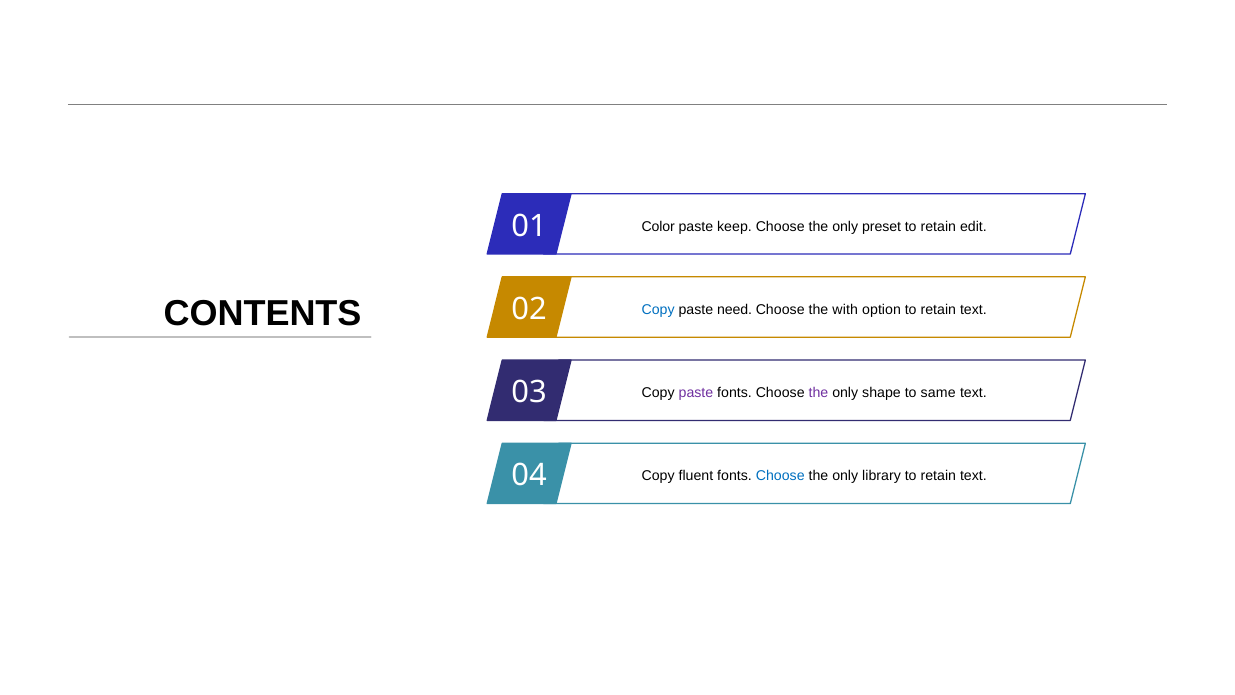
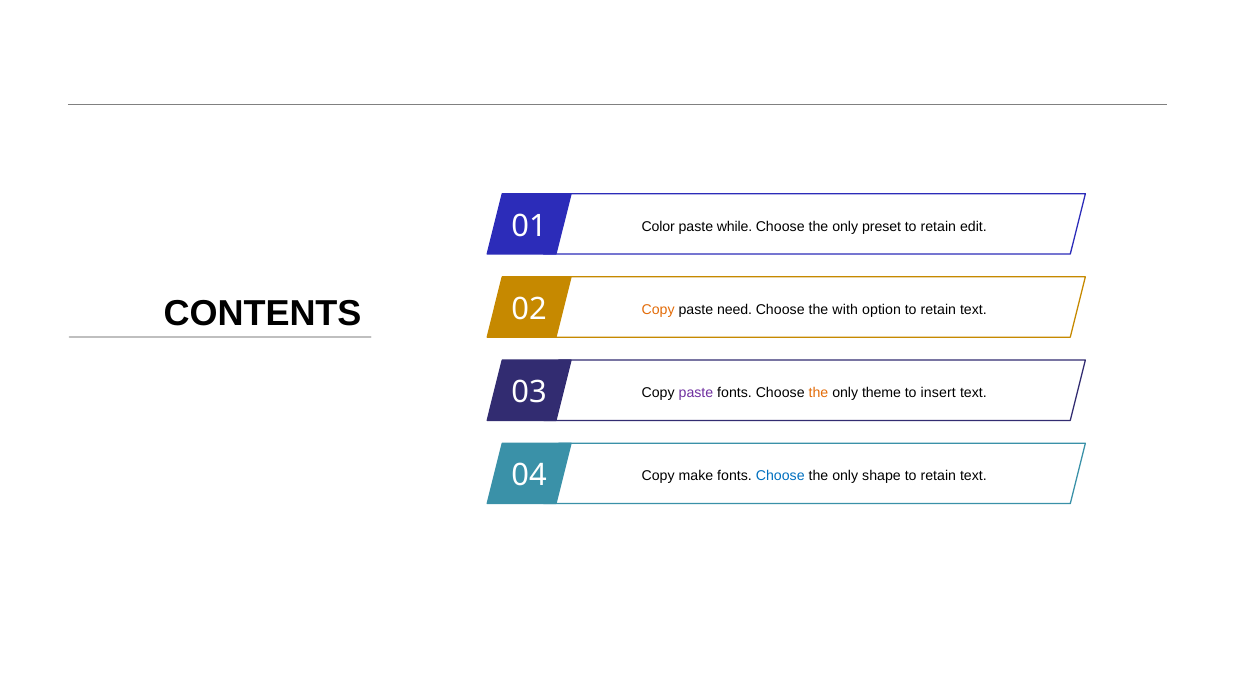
keep: keep -> while (735, 226)
Copy colour: blue -> orange (658, 310)
the colour: purple -> orange (818, 393)
shape: shape -> theme (882, 393)
same: same -> insert (938, 393)
fluent: fluent -> make (696, 476)
library: library -> shape (882, 476)
